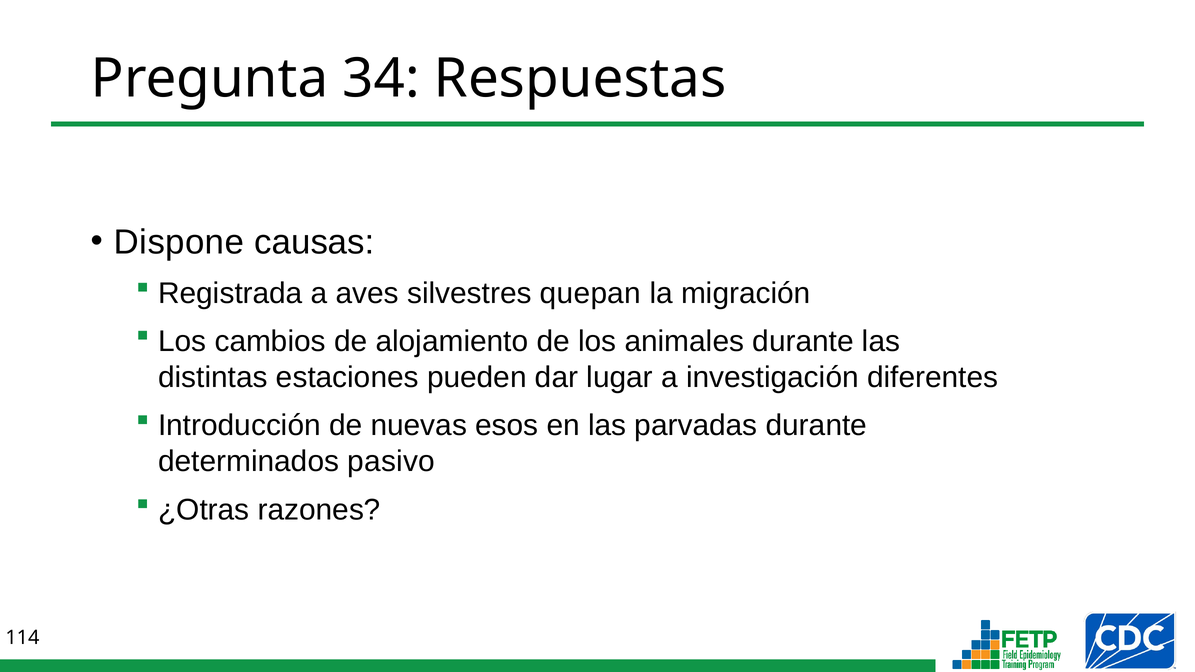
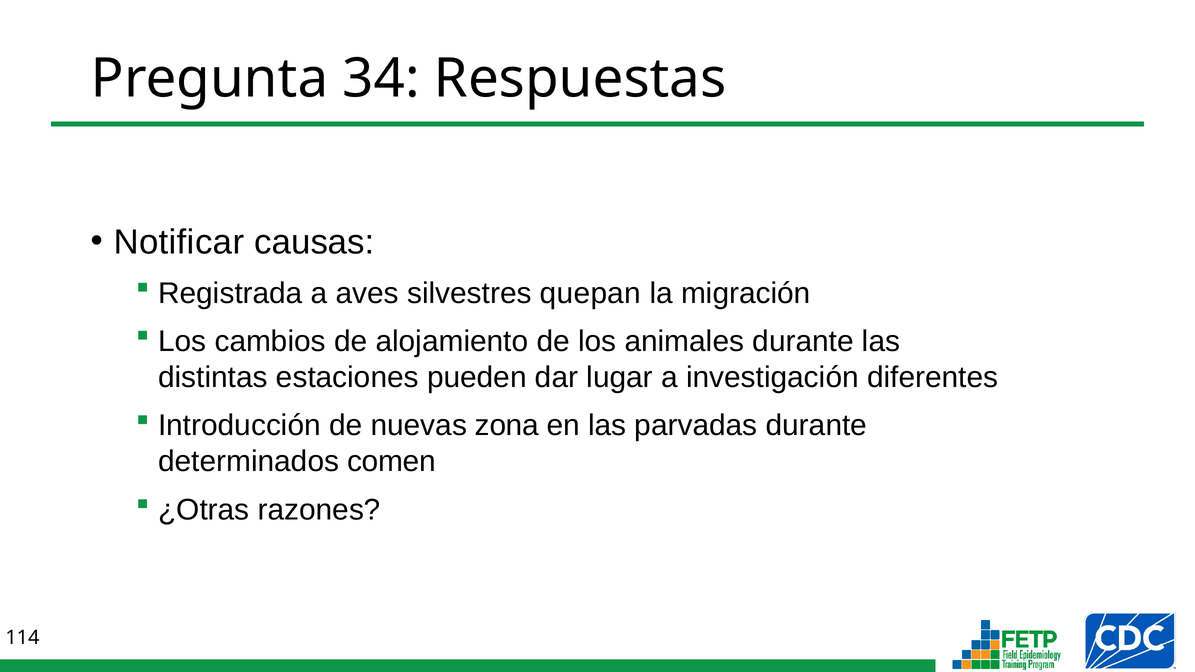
Dispone: Dispone -> Notificar (179, 242)
esos: esos -> zona (507, 426)
pasivo: pasivo -> comen (392, 462)
